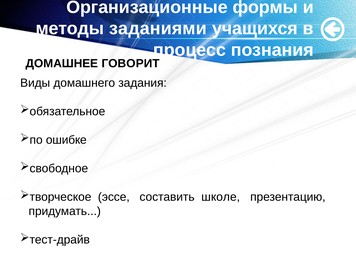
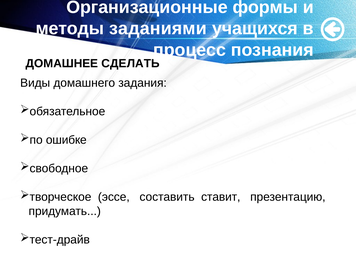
ГОВОРИТ: ГОВОРИТ -> СДЕЛАТЬ (131, 64)
школе: школе -> ставит (221, 197)
